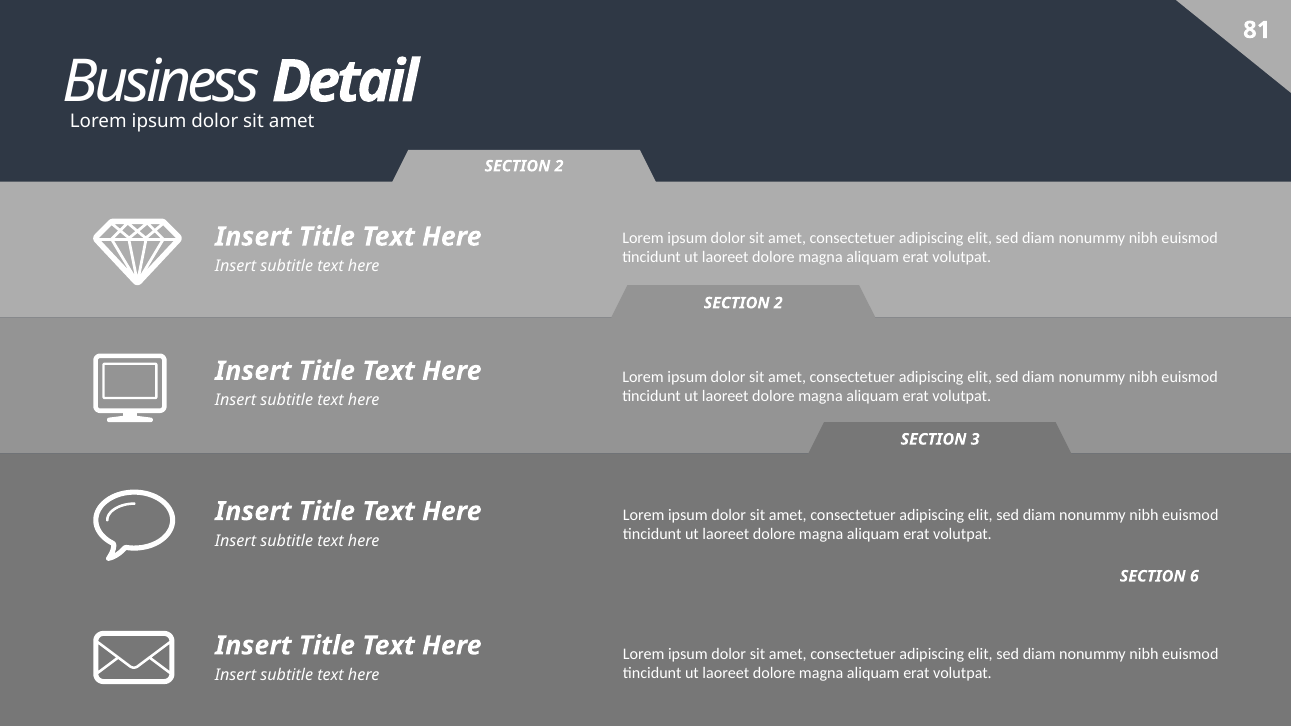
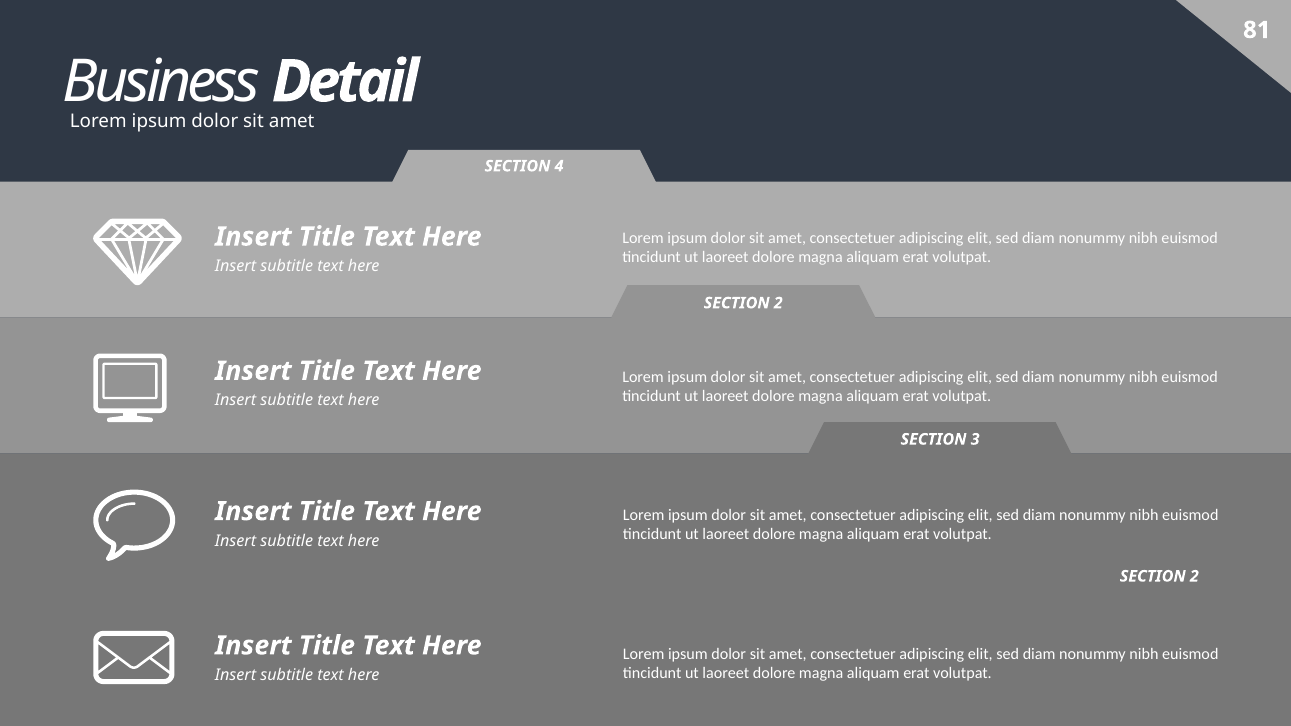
2: 2 -> 4 (559, 166)
6: 6 -> 2 (1194, 576)
